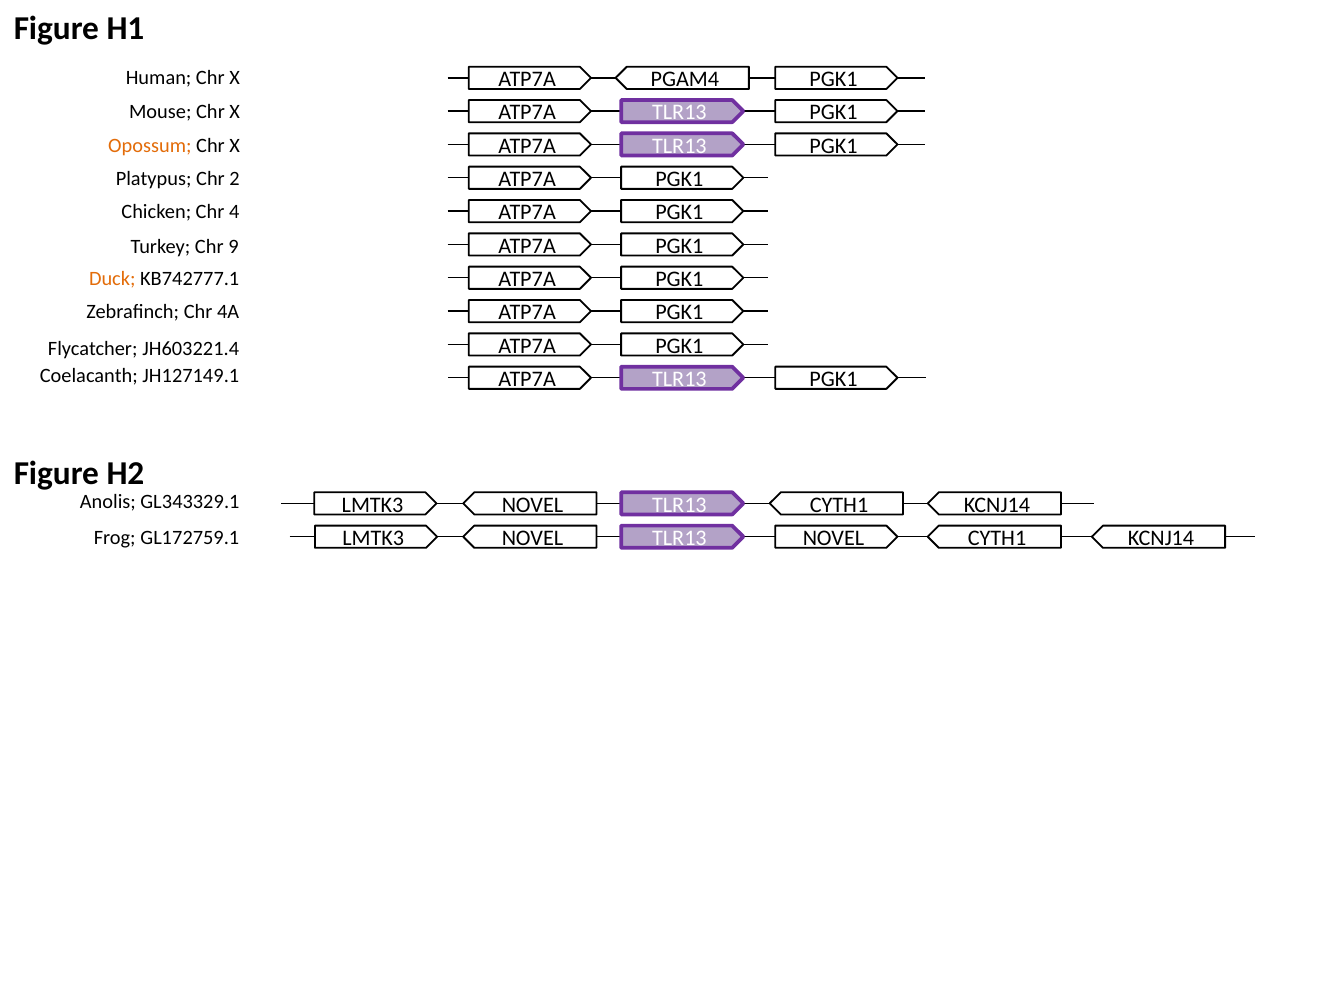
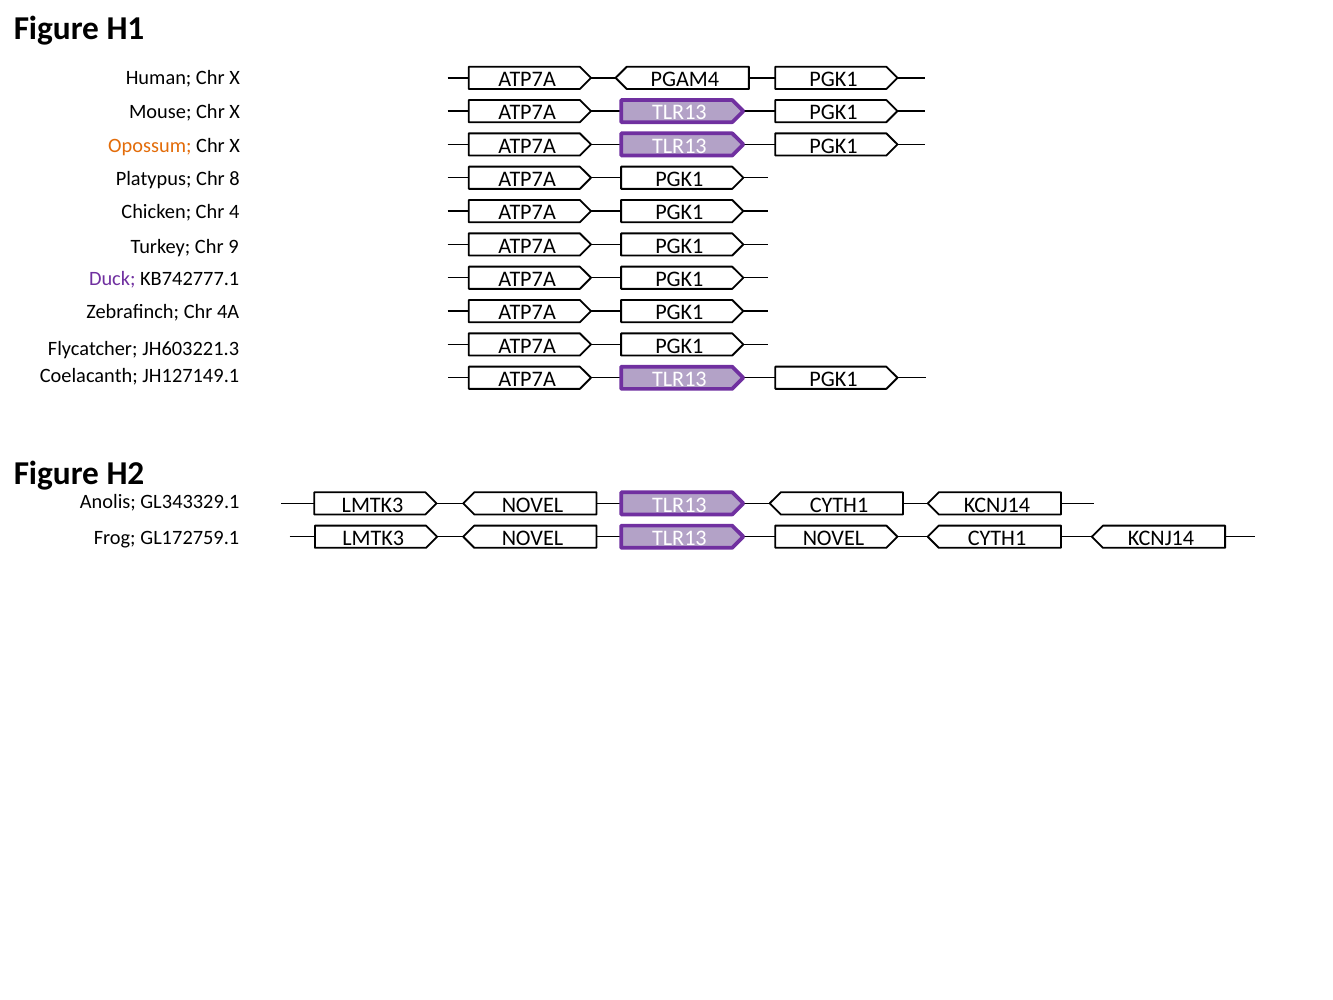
2: 2 -> 8 (235, 179)
Duck colour: orange -> purple (112, 279)
JH603221.4: JH603221.4 -> JH603221.3 (191, 349)
